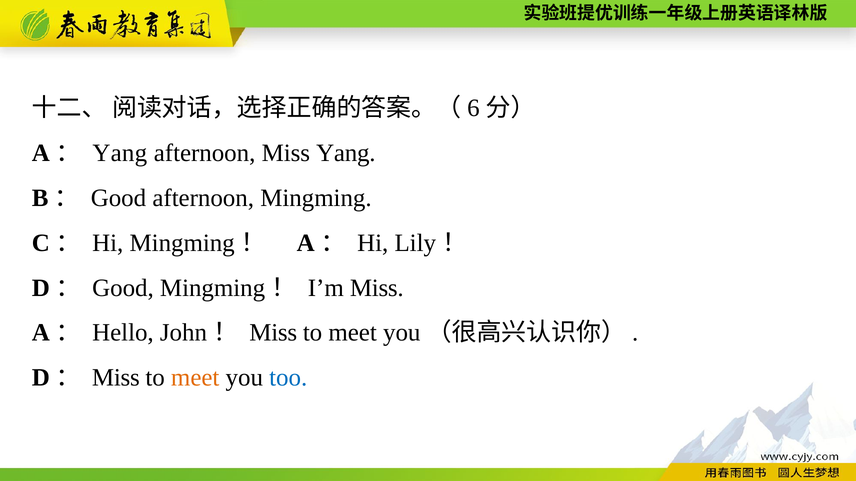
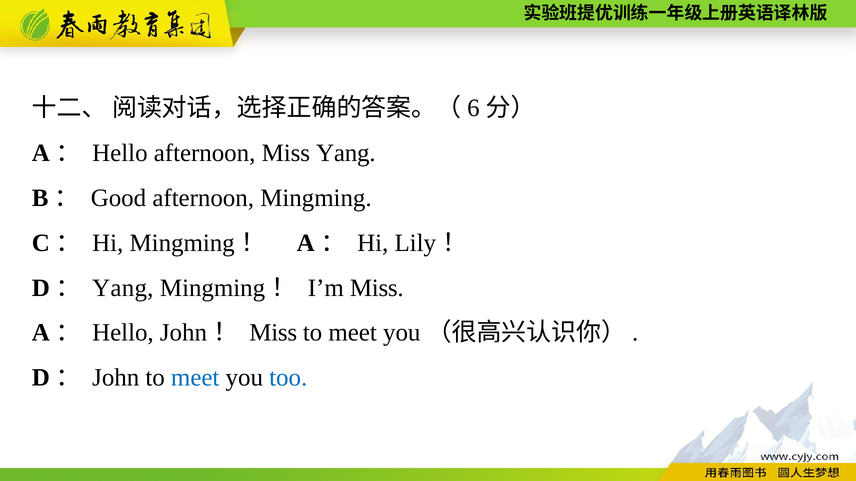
Yang: Yang -> Hello (120, 153)
Good: Good -> Yang (123, 288)
Miss: Miss -> John (116, 378)
meet colour: orange -> blue (195, 378)
